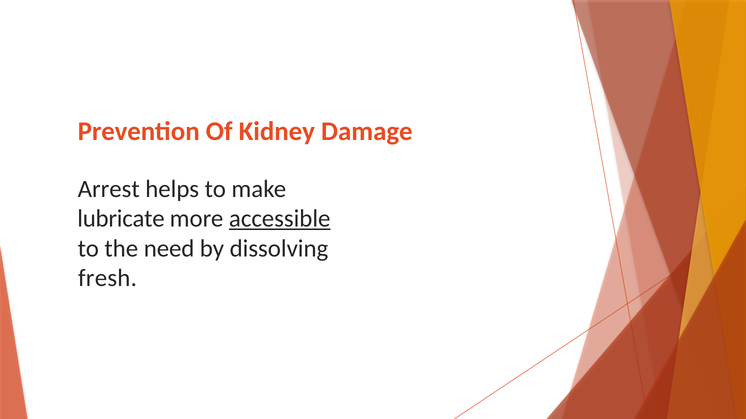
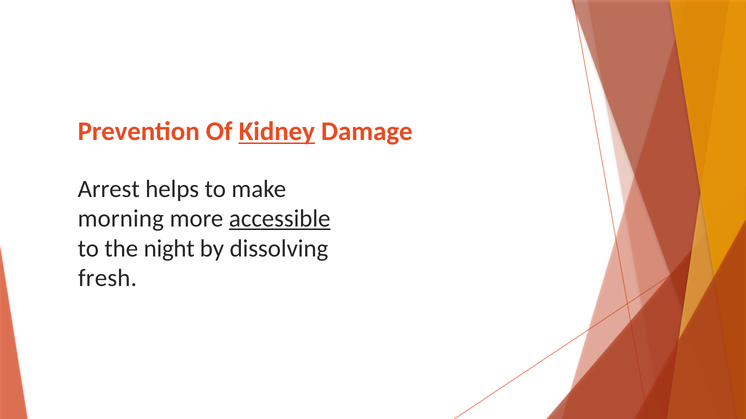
Kidney underline: none -> present (277, 132)
lubricate: lubricate -> morning (121, 219)
need: need -> night (169, 249)
